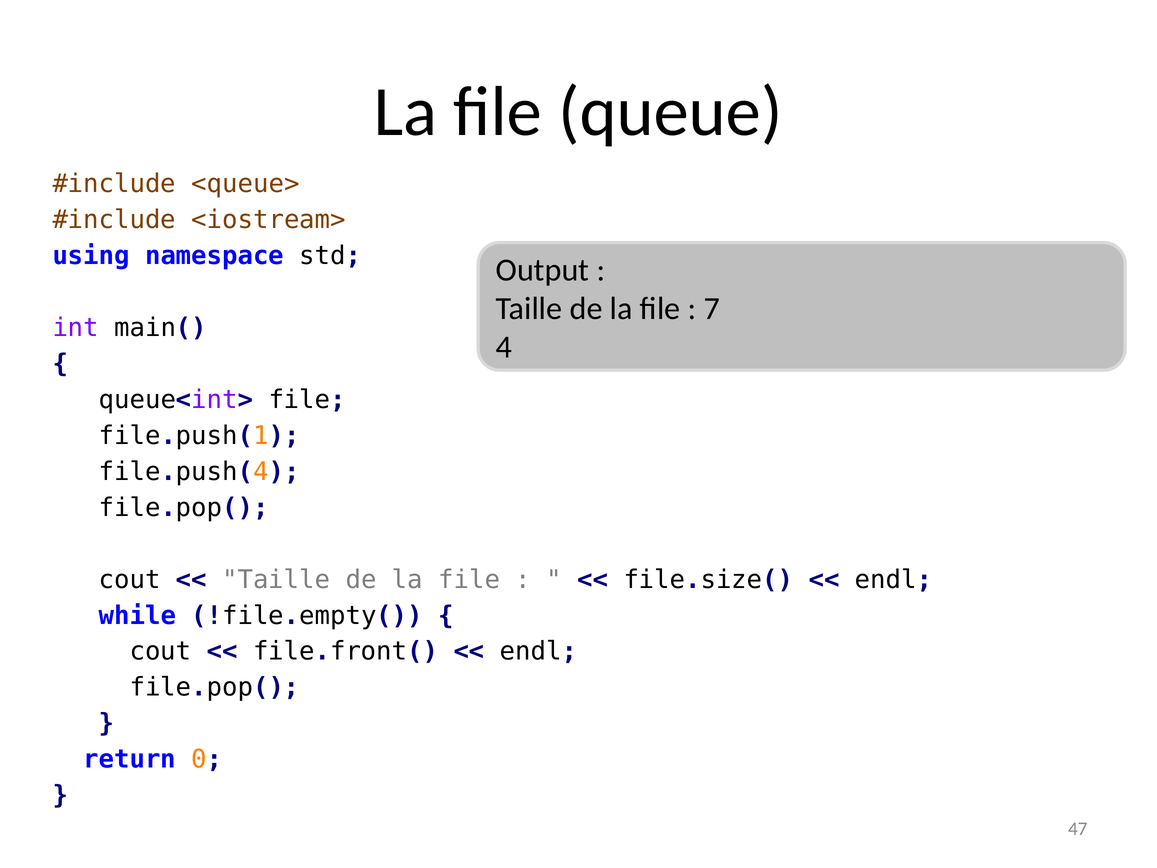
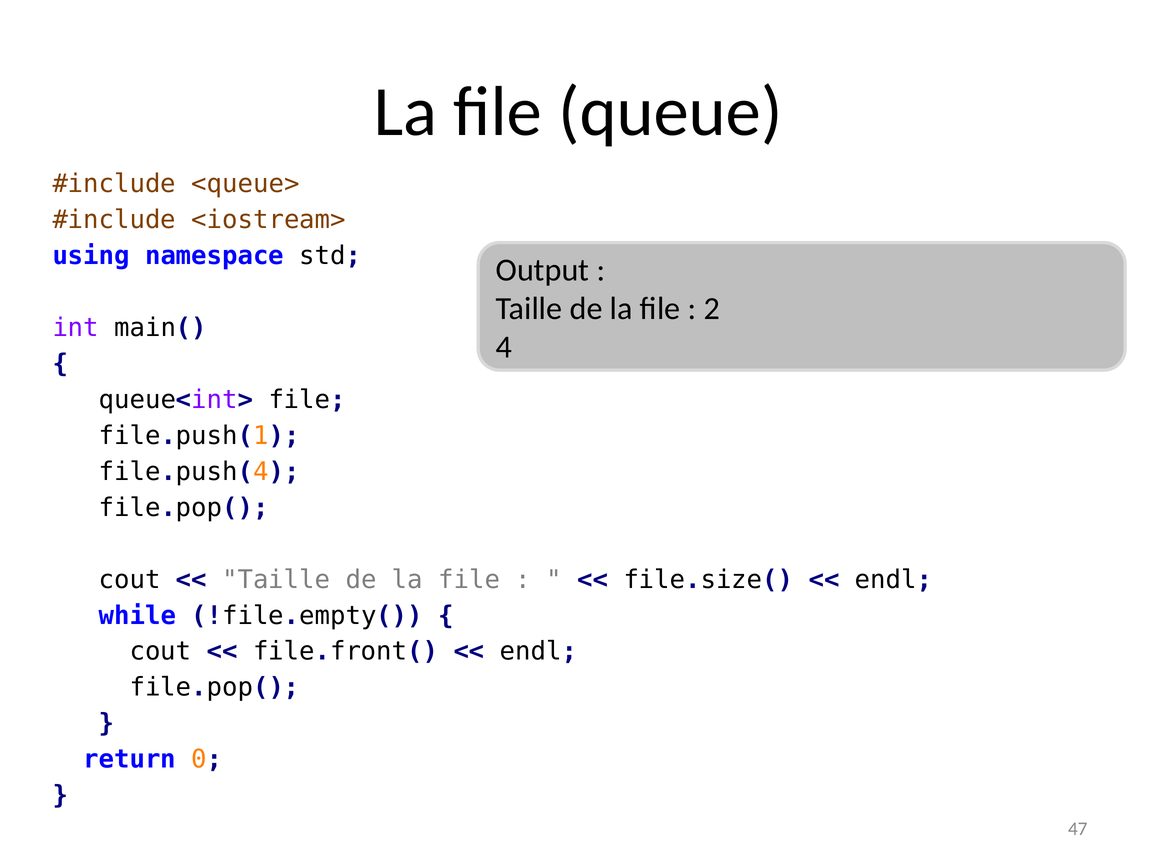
7: 7 -> 2 (712, 309)
